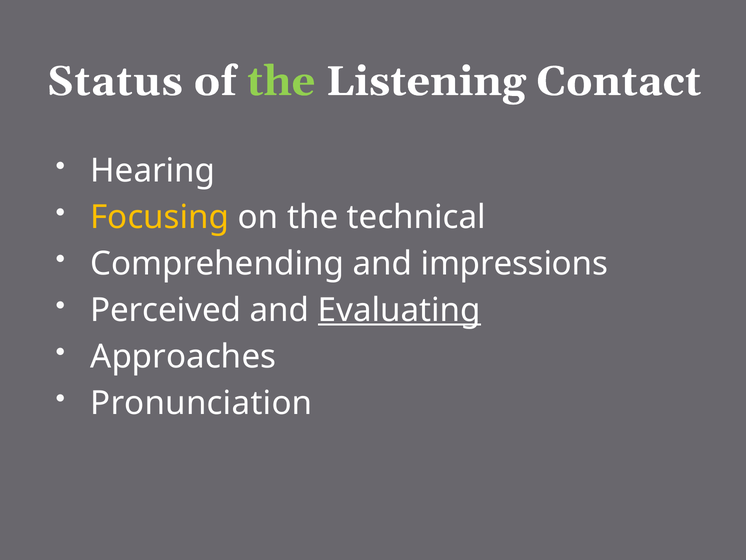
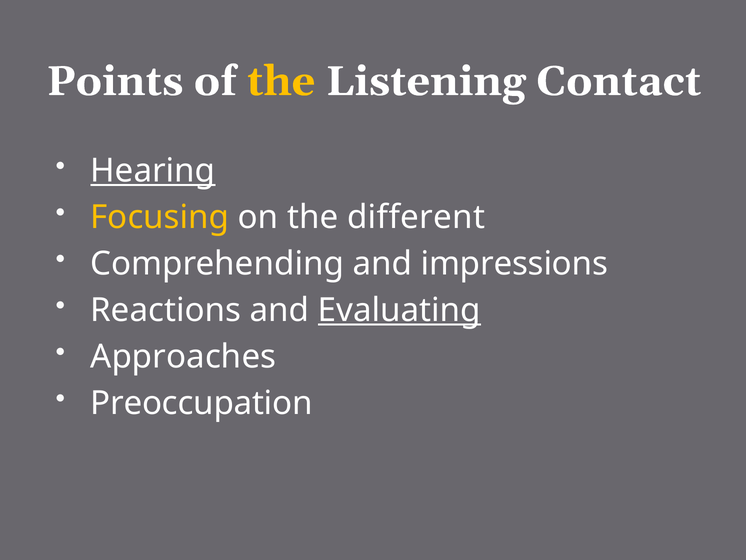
Status: Status -> Points (115, 81)
the colour: light green -> yellow (281, 81)
Hearing underline: none -> present (153, 171)
technical: technical -> different (416, 217)
Perceived: Perceived -> Reactions (166, 310)
Pronunciation: Pronunciation -> Preoccupation (201, 403)
